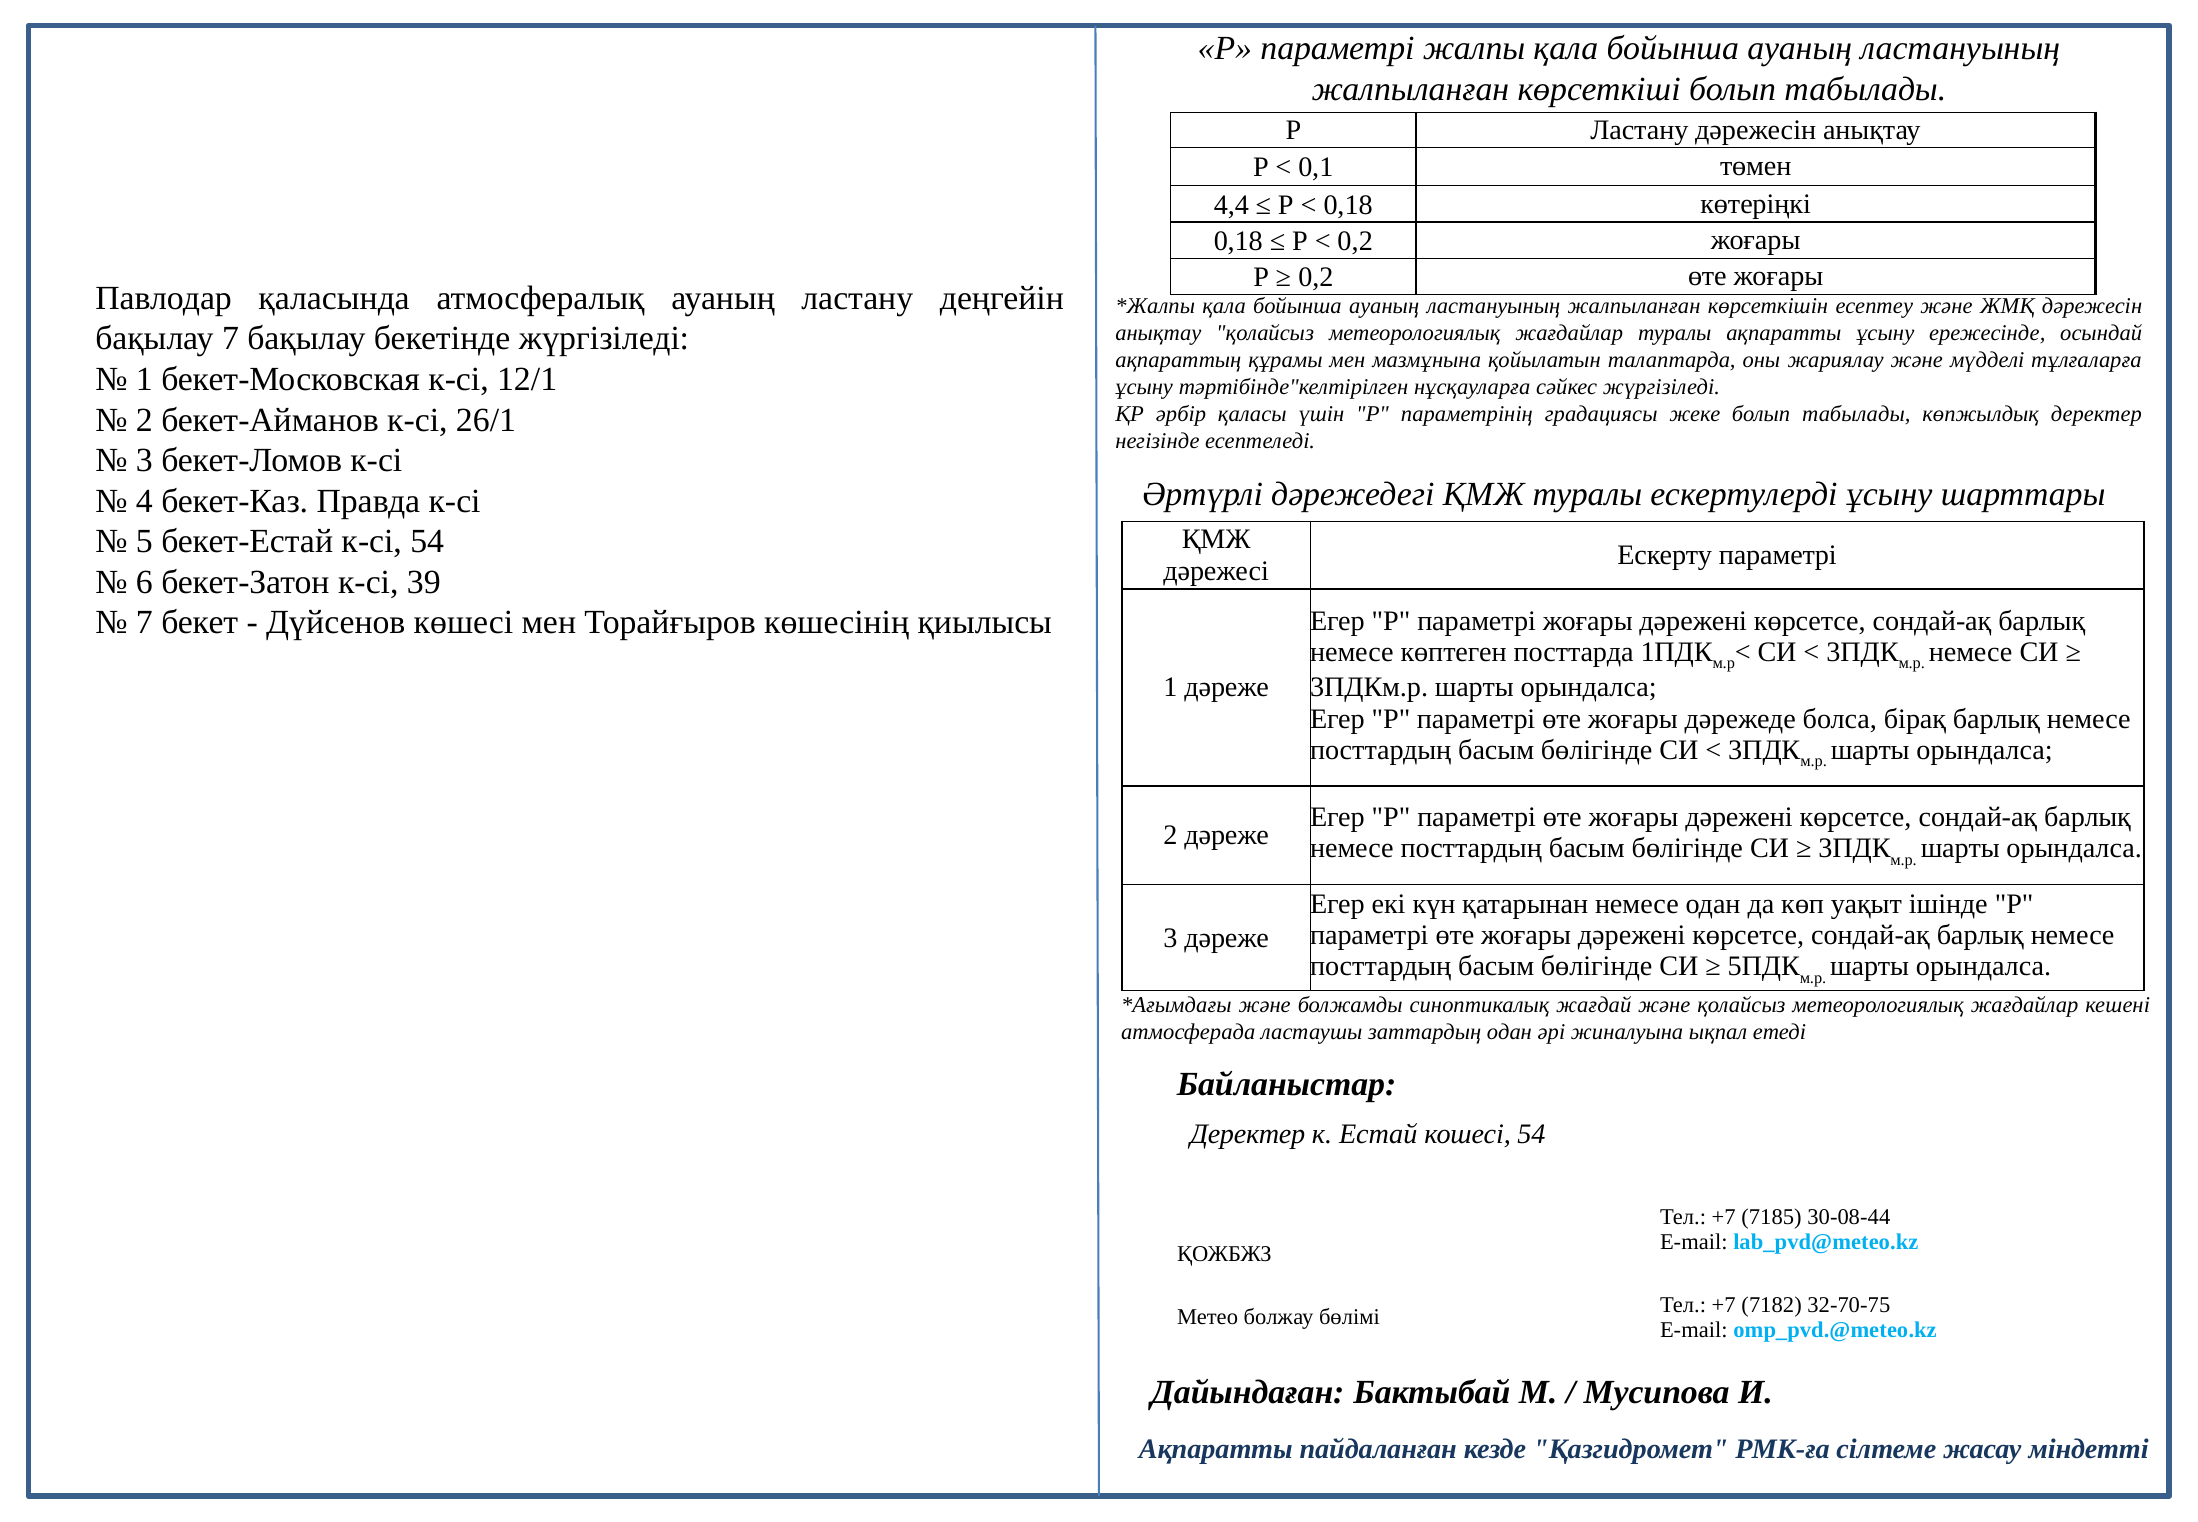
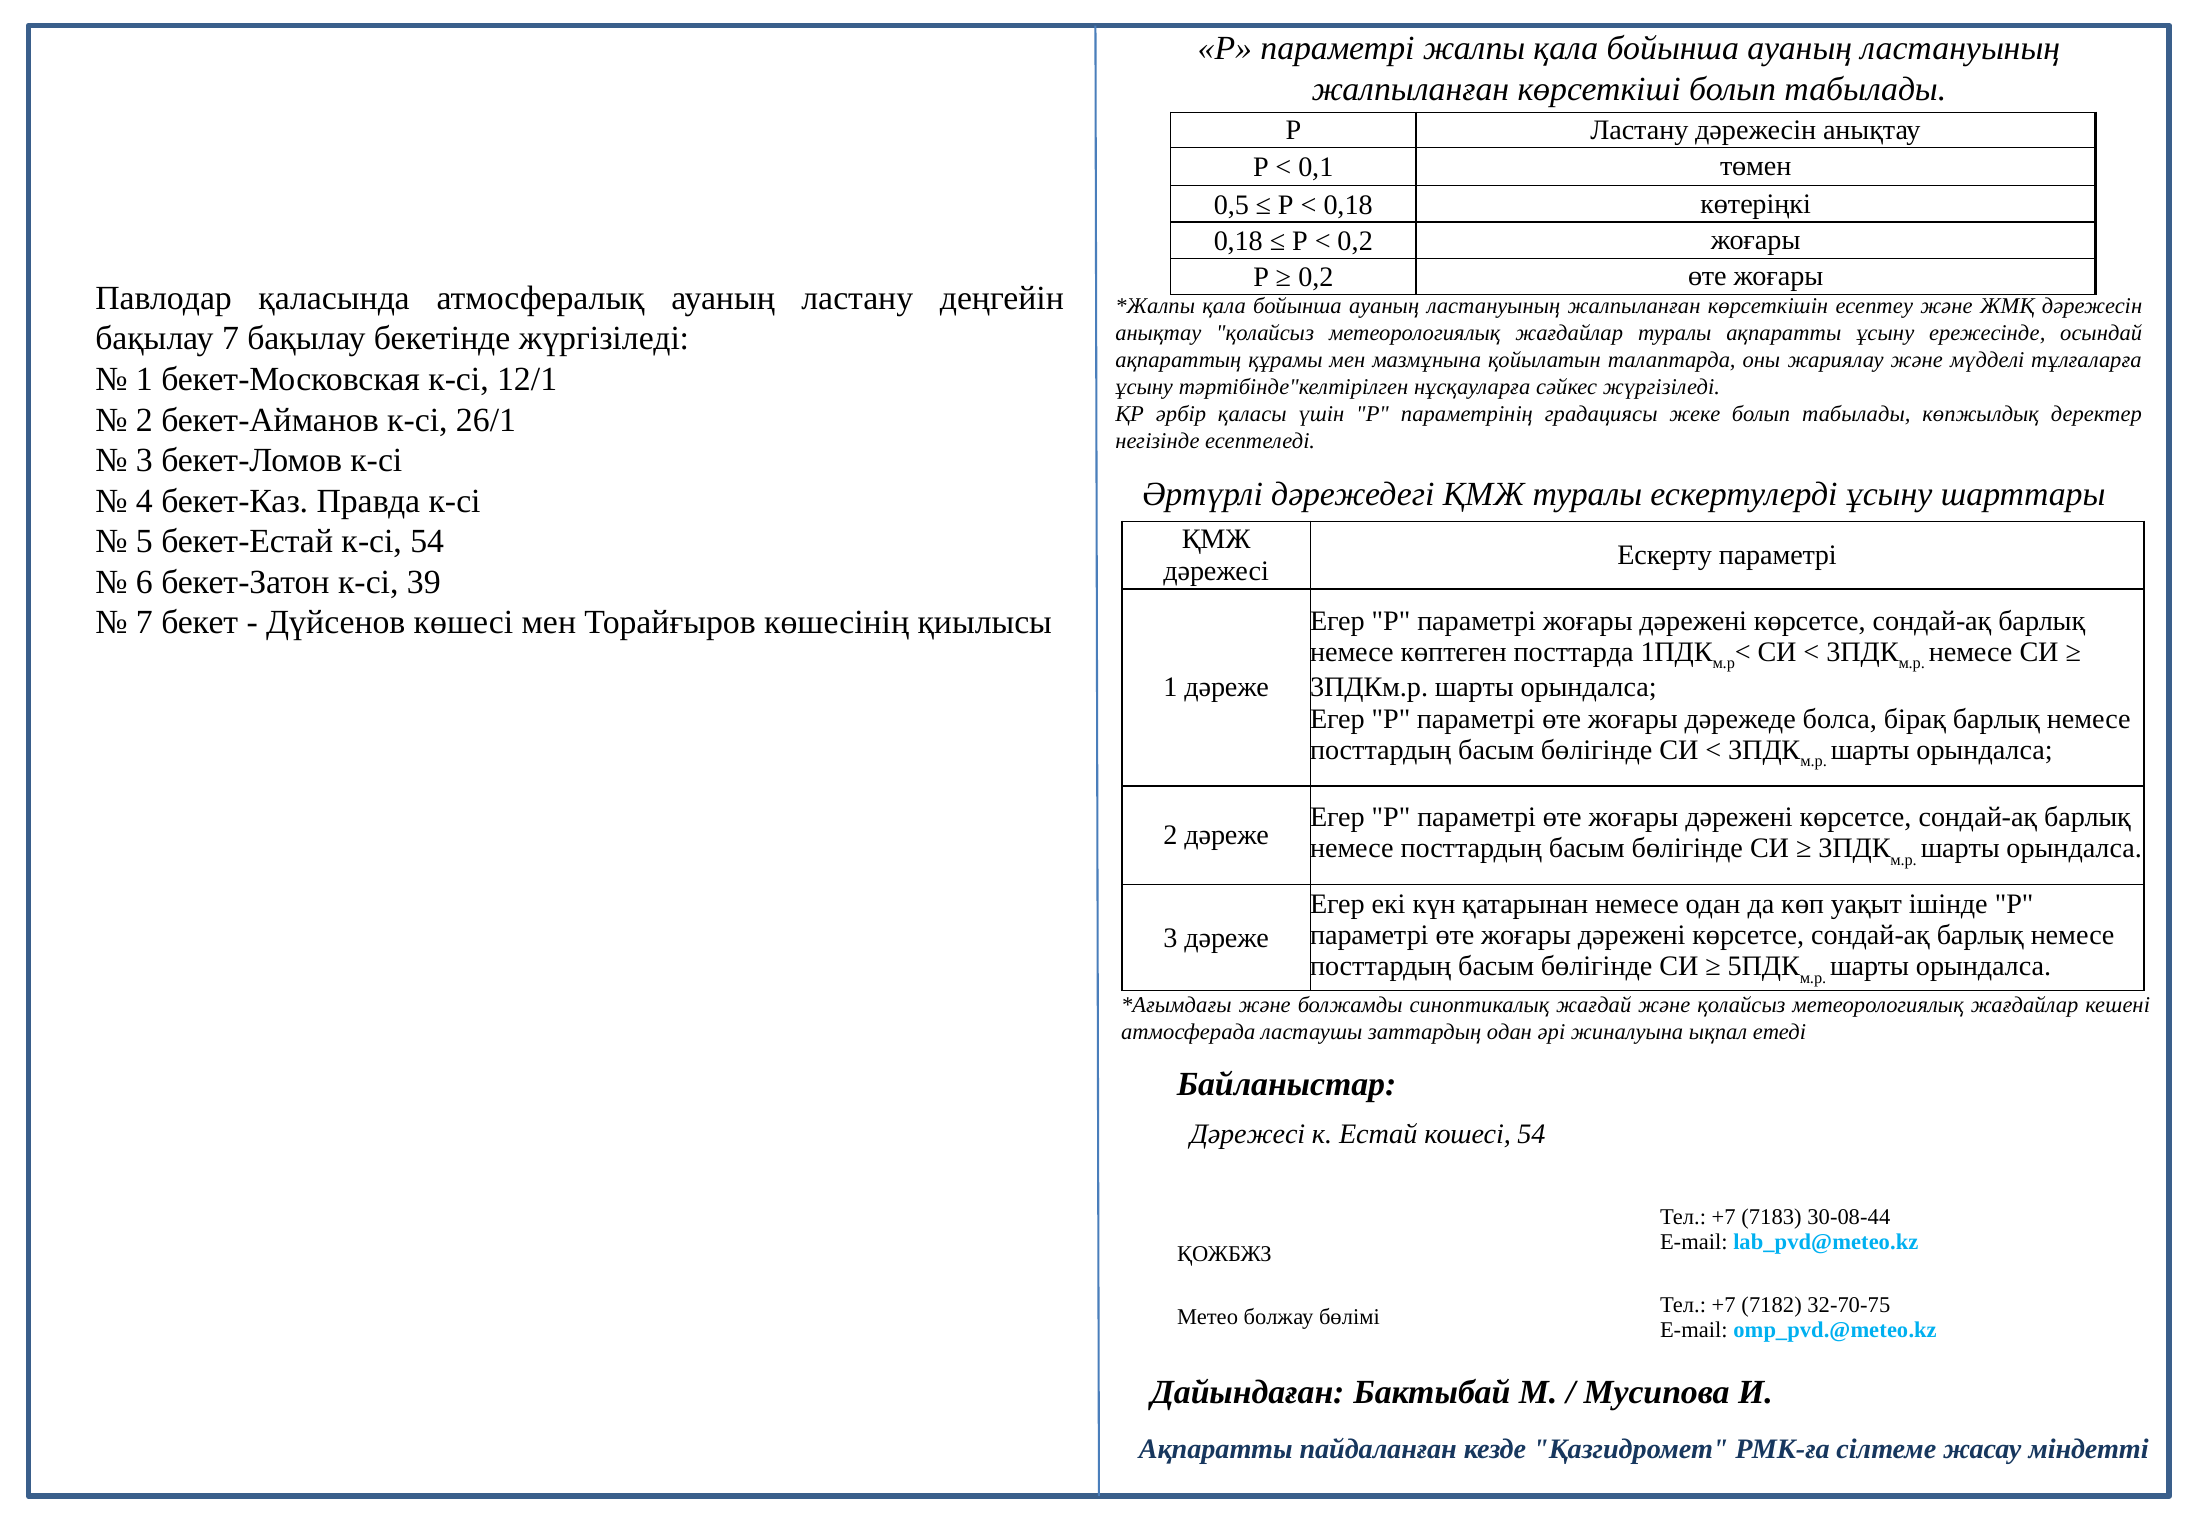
4,4: 4,4 -> 0,5 (1231, 205)
Деректер: Деректер -> Дәрежесі (1248, 1134)
7185: 7185 -> 7183 (1772, 1216)
